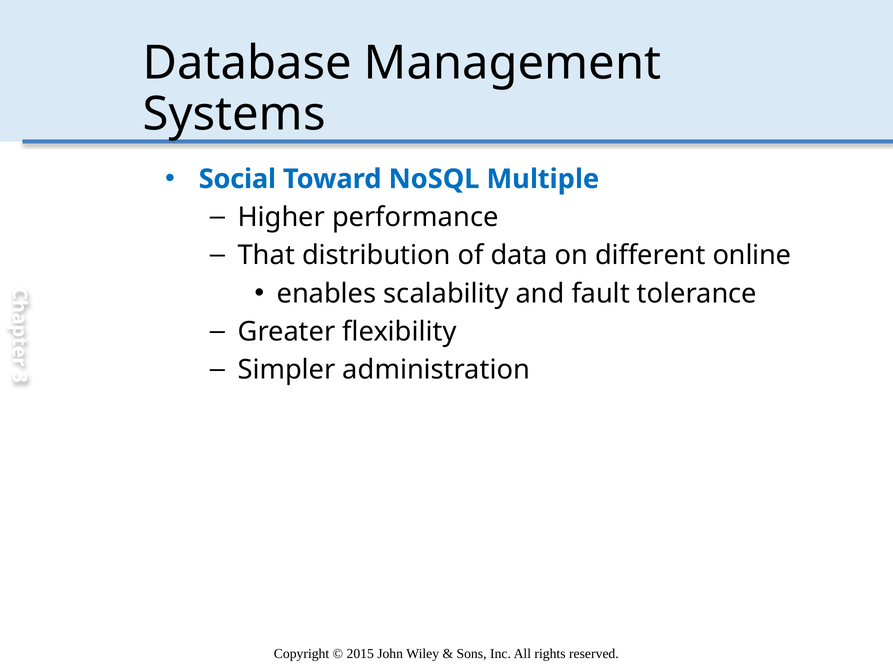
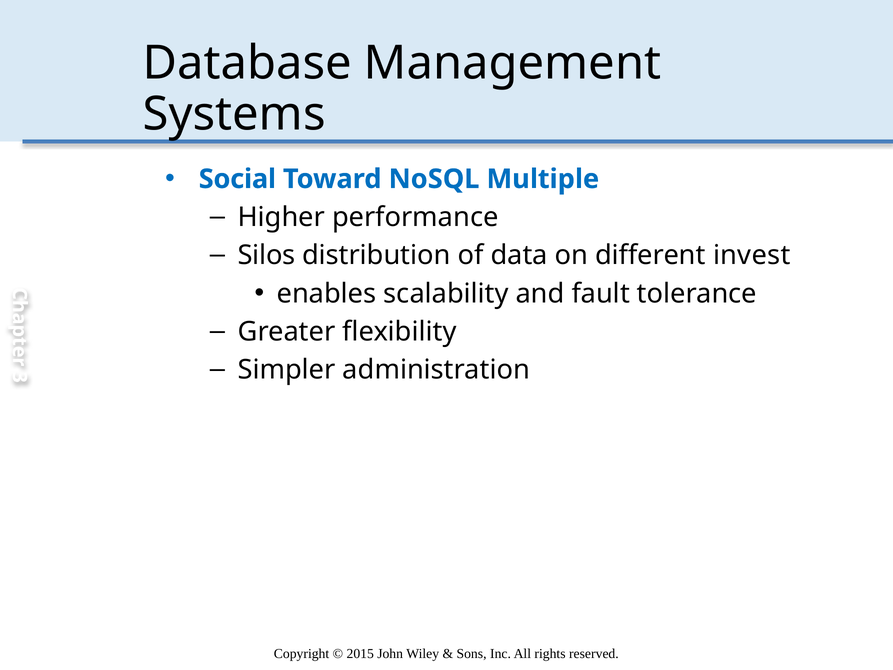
That: That -> Silos (267, 255)
online: online -> invest (752, 255)
